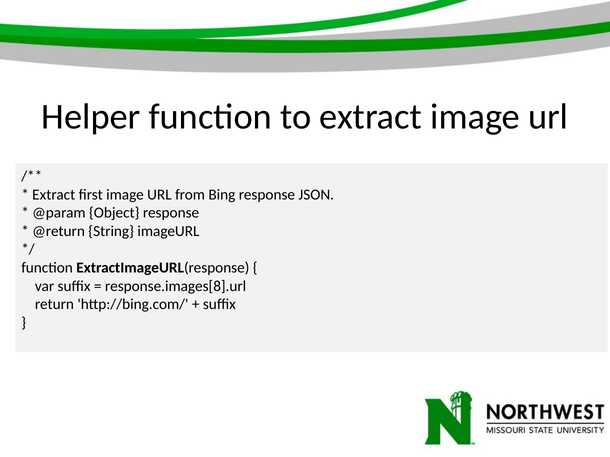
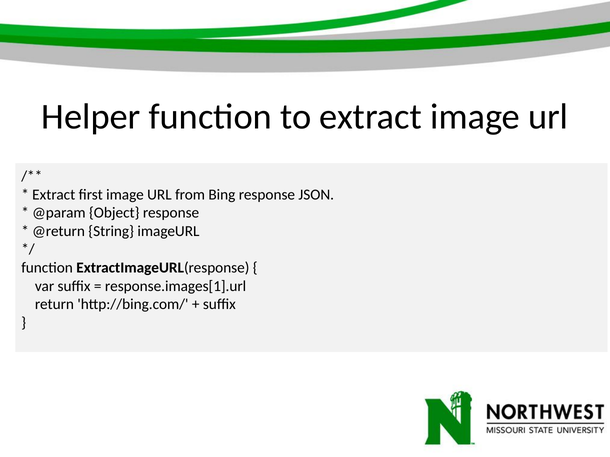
response.images[8].url: response.images[8].url -> response.images[1].url (176, 286)
